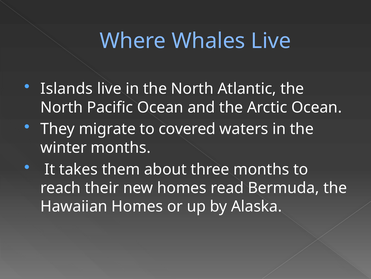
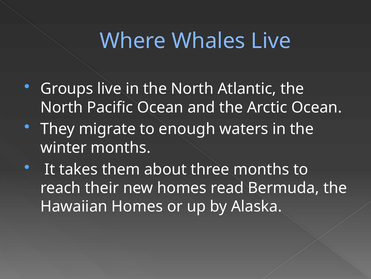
Islands: Islands -> Groups (67, 89)
covered: covered -> enough (187, 129)
